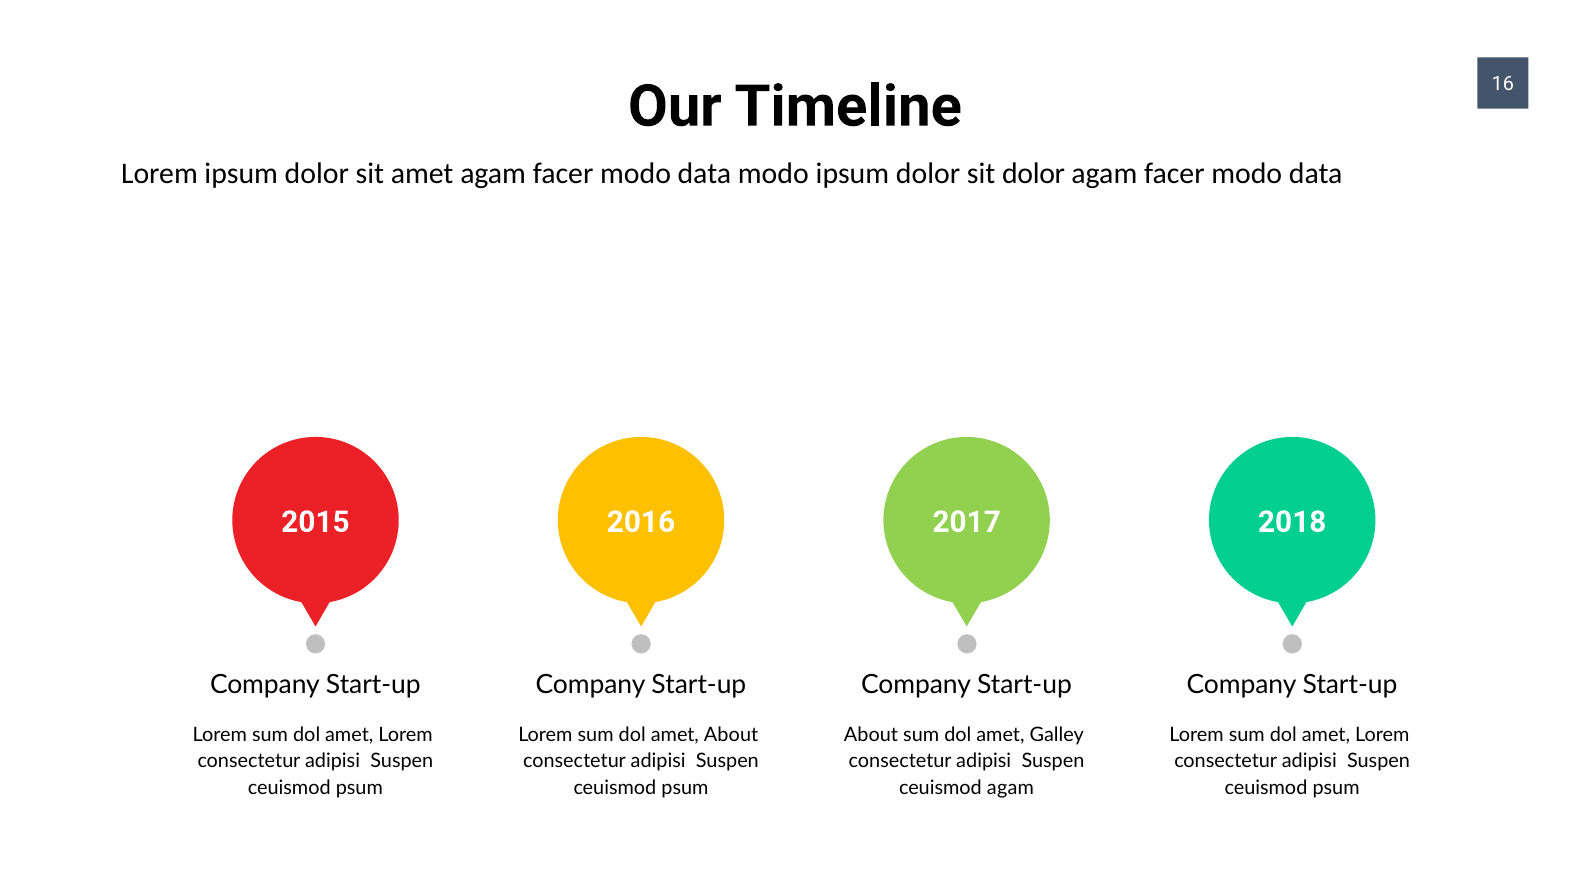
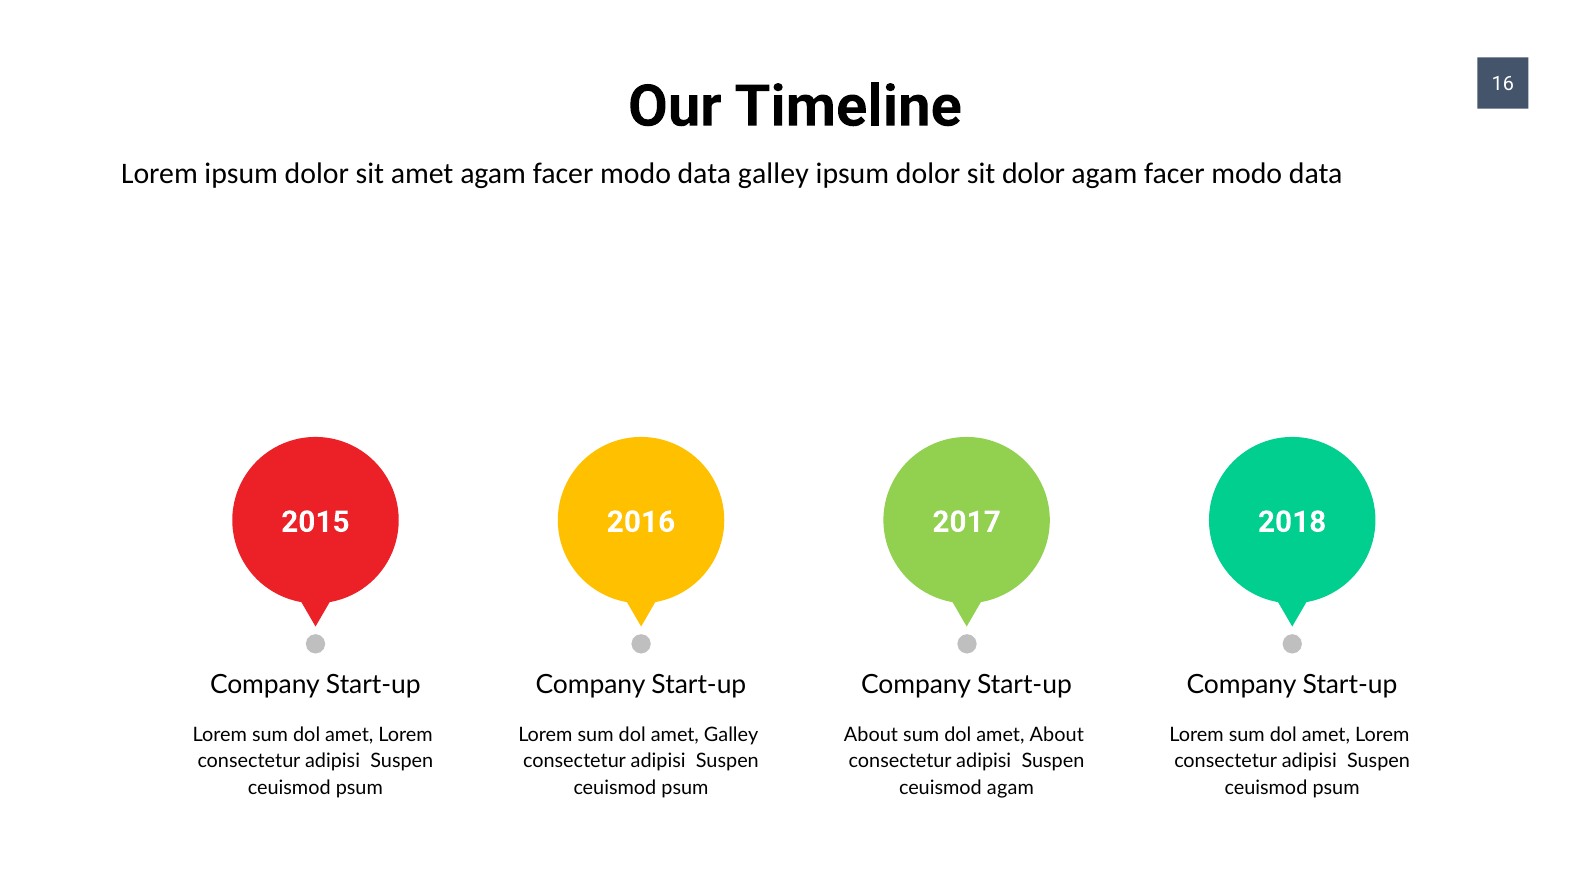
data modo: modo -> galley (773, 174)
amet About: About -> Galley (731, 735)
amet Galley: Galley -> About (1057, 735)
